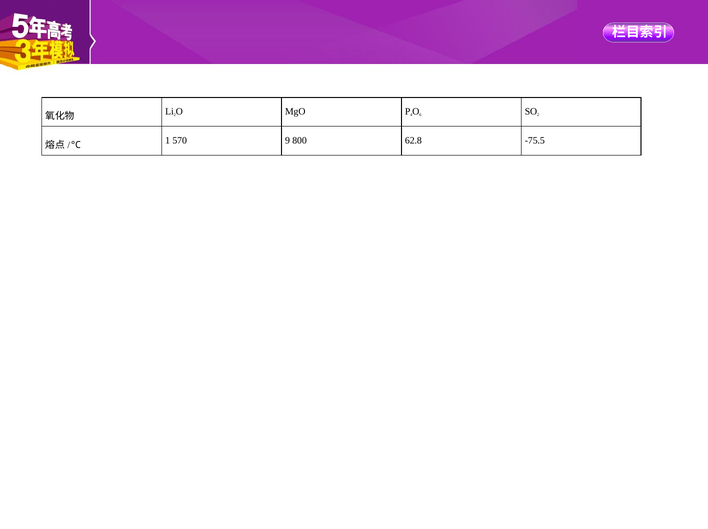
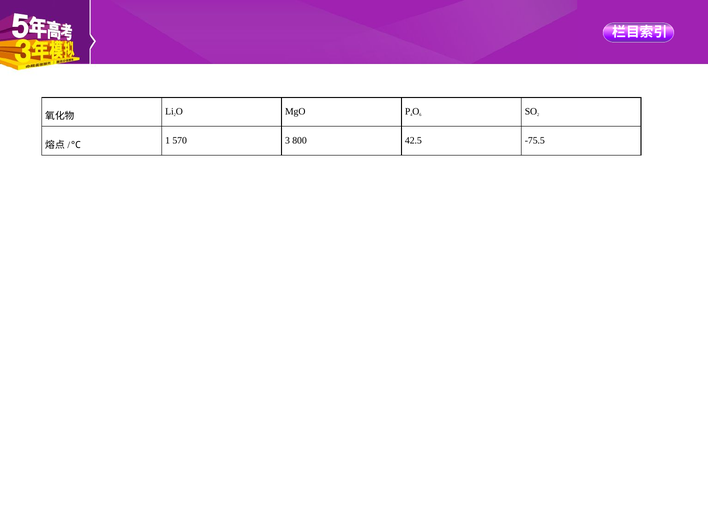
9: 9 -> 3 (287, 141)
62.8: 62.8 -> 42.5 (413, 141)
